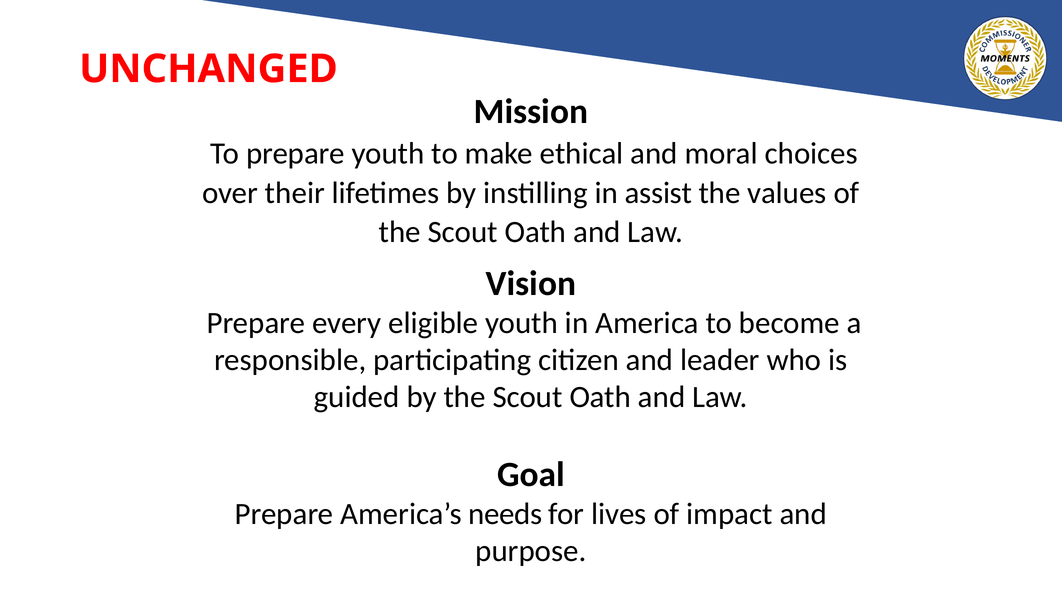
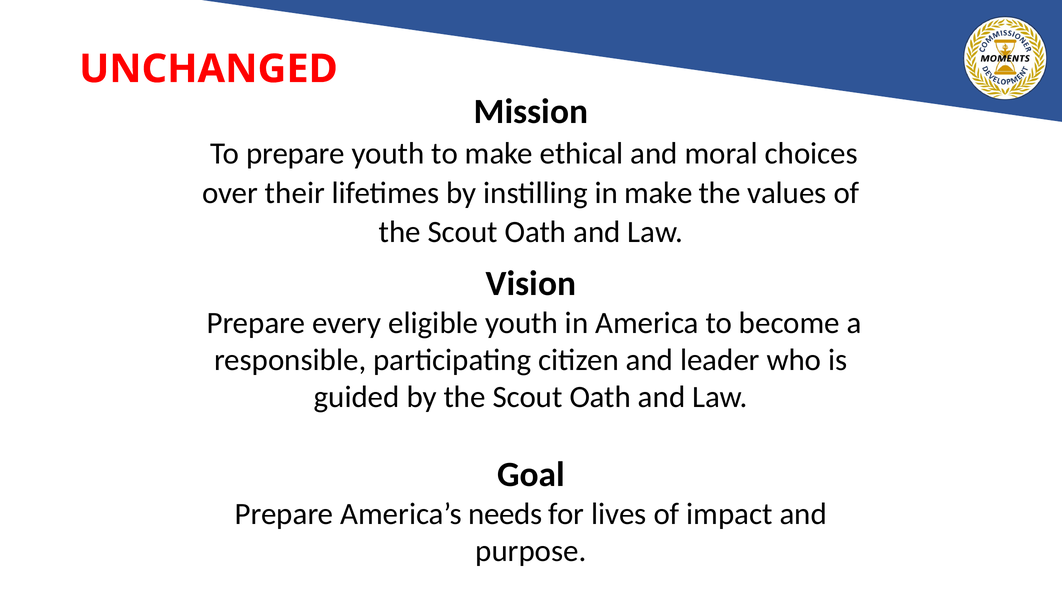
in assist: assist -> make (658, 193)
